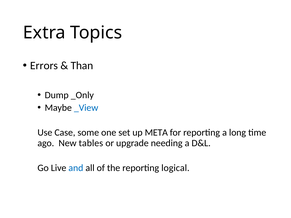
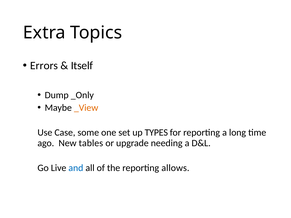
Than: Than -> Itself (82, 66)
_View colour: blue -> orange (86, 108)
META: META -> TYPES (156, 133)
logical: logical -> allows (175, 168)
